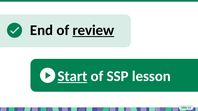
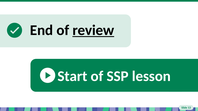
Start underline: present -> none (72, 76)
